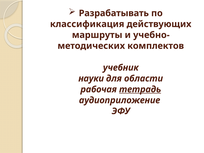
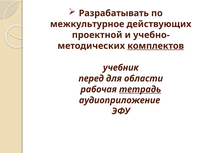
классификация: классификация -> межкультурное (87, 24)
маршруты: маршруты -> проектной (97, 35)
комплектов underline: none -> present (156, 46)
науки: науки -> перед (91, 78)
